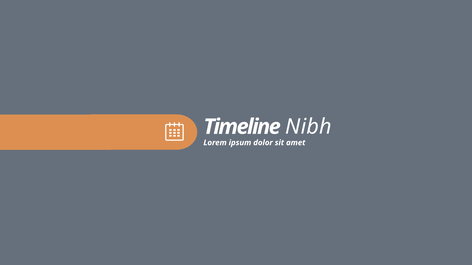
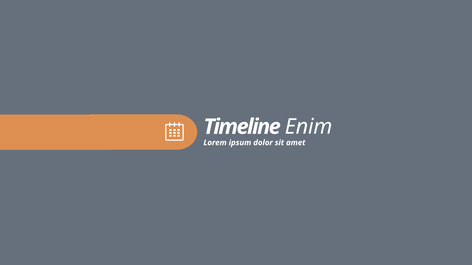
Nibh: Nibh -> Enim (309, 127)
